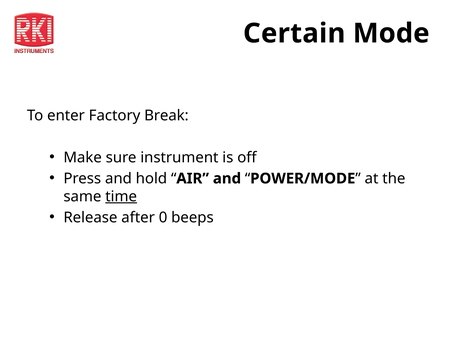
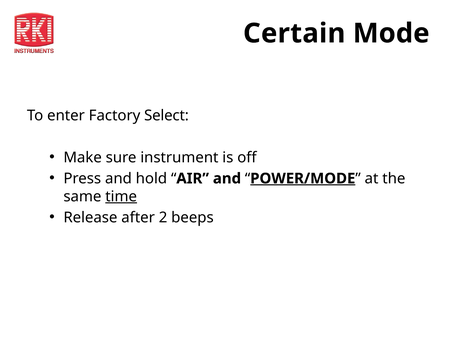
Break: Break -> Select (166, 116)
POWER/MODE underline: none -> present (303, 178)
0: 0 -> 2 (163, 217)
